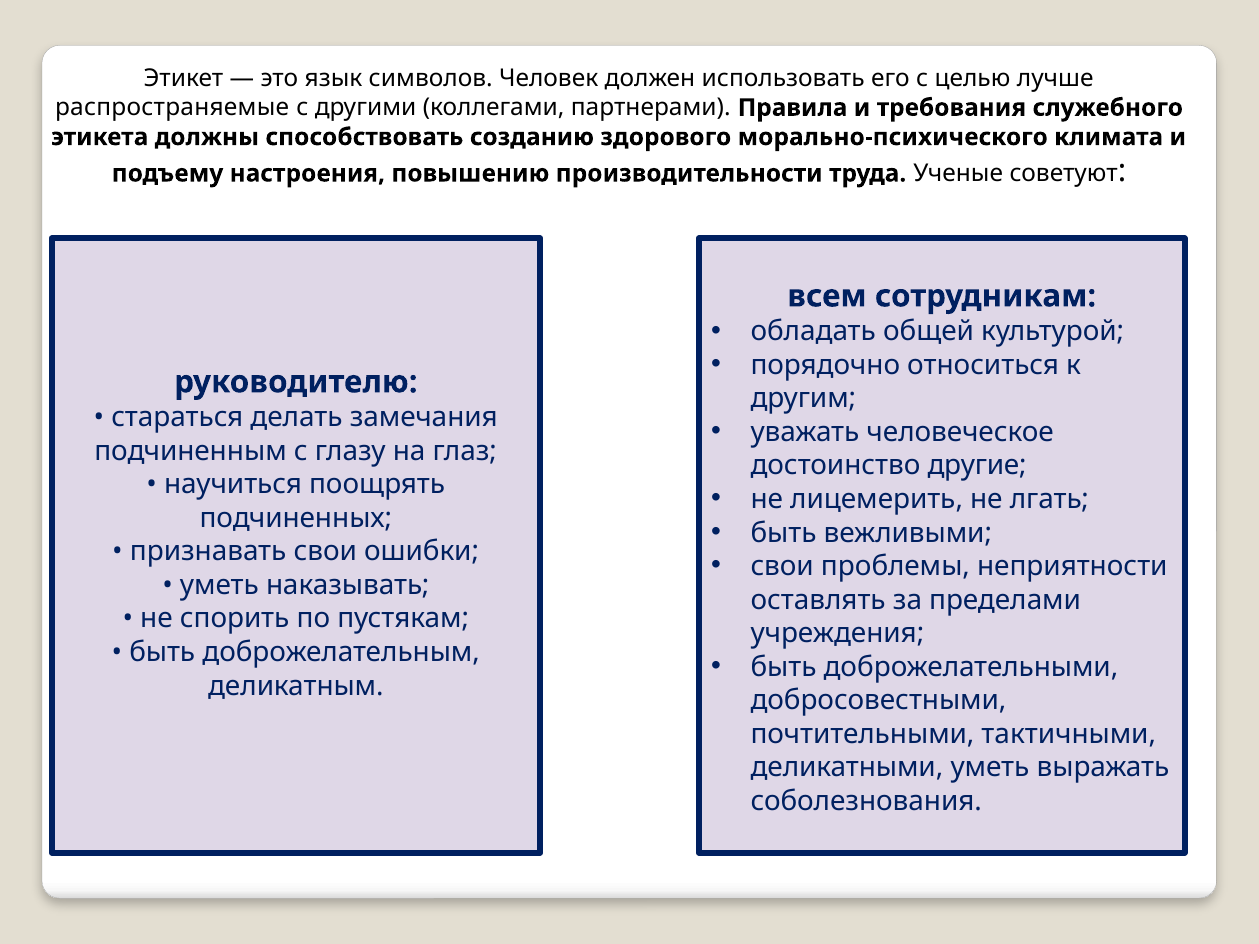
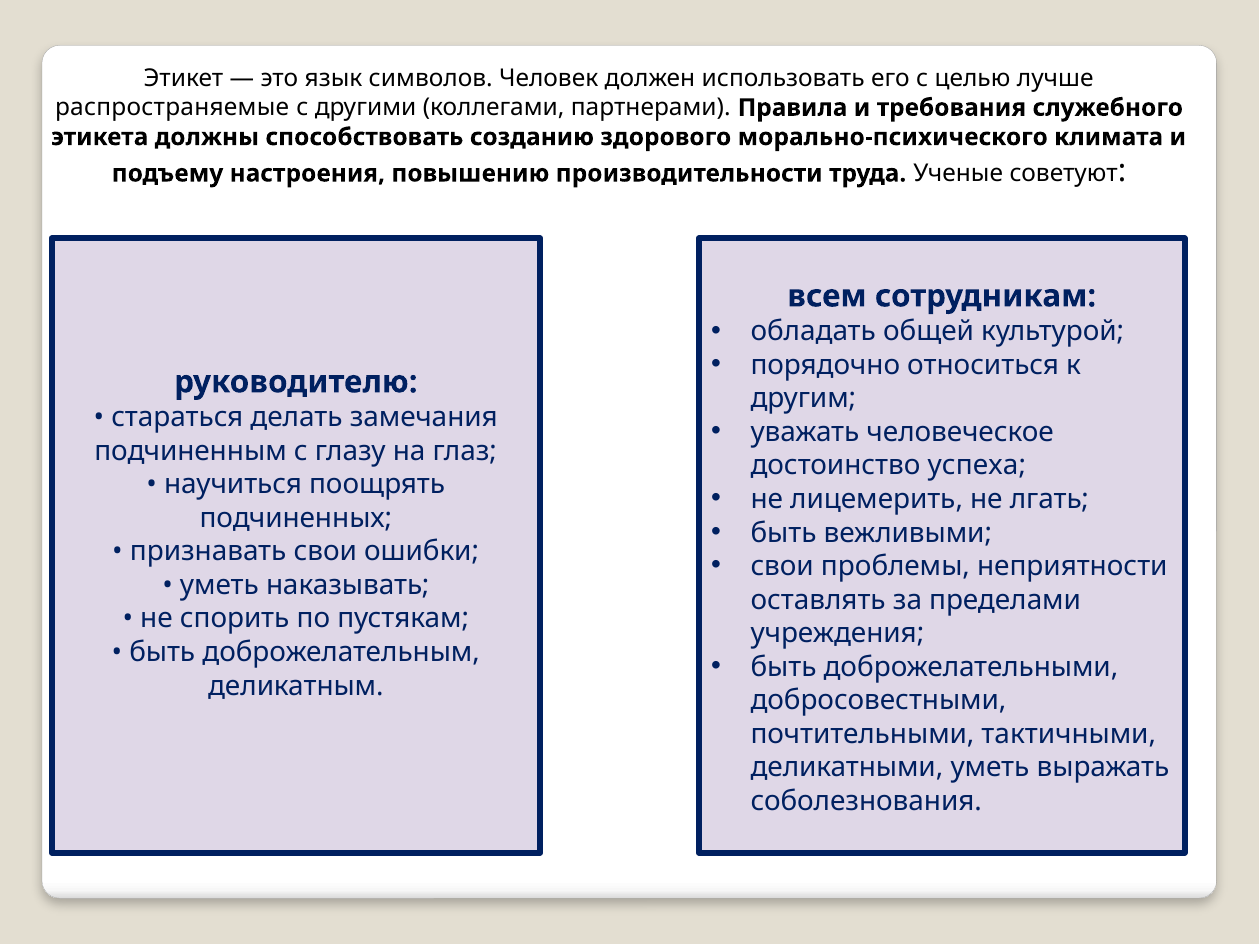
другие: другие -> успеха (977, 466)
